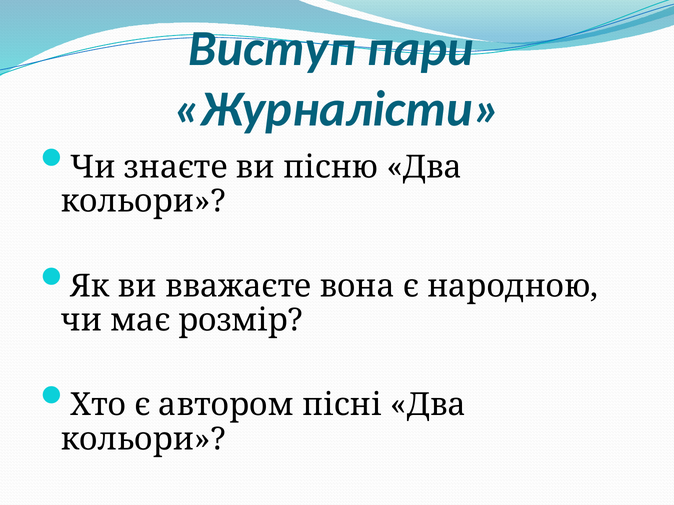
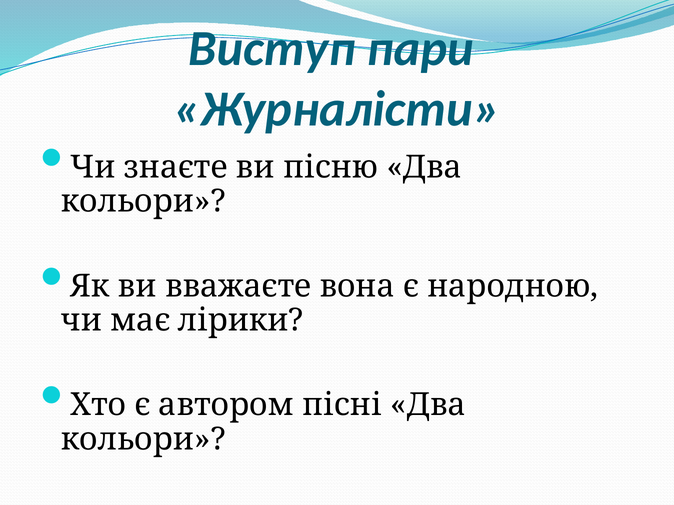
розмір: розмір -> лірики (241, 321)
